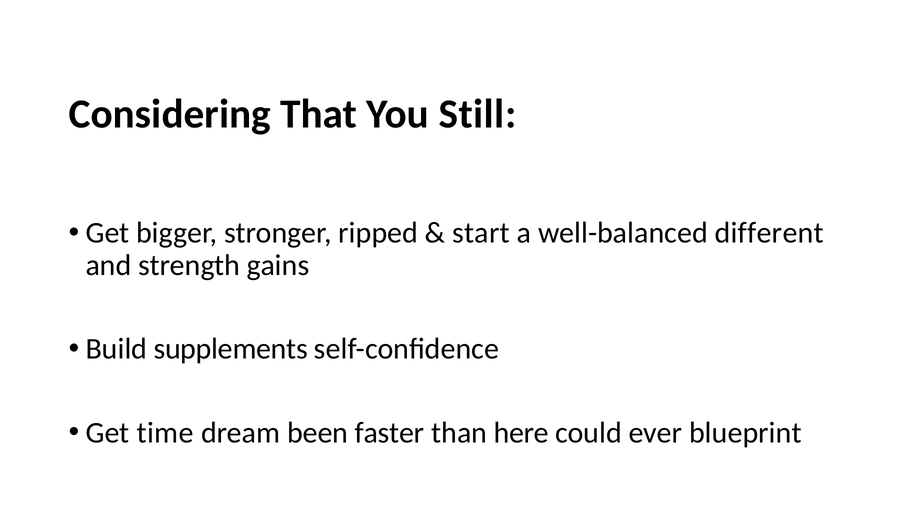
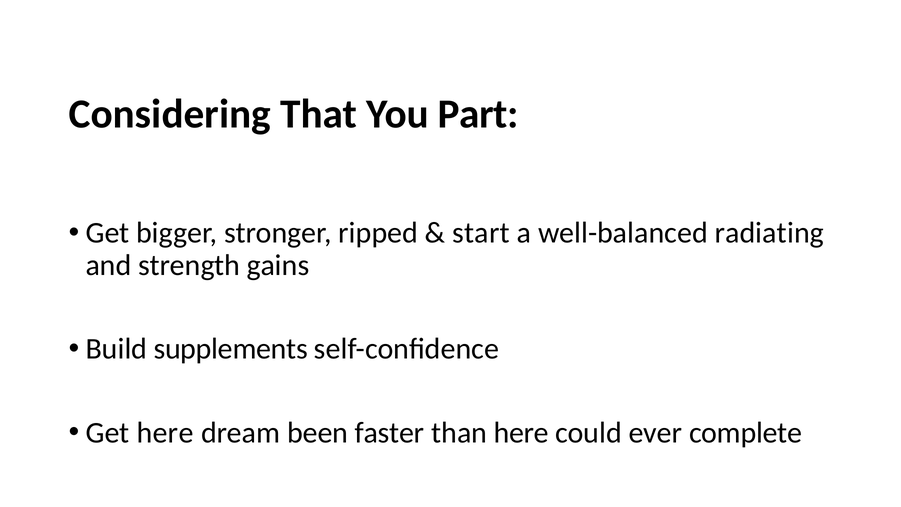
Still: Still -> Part (478, 114)
different: different -> radiating (769, 233)
Get time: time -> here (165, 432)
blueprint: blueprint -> complete (746, 432)
